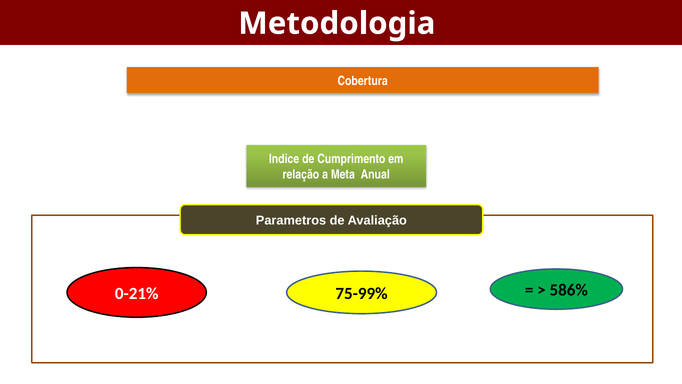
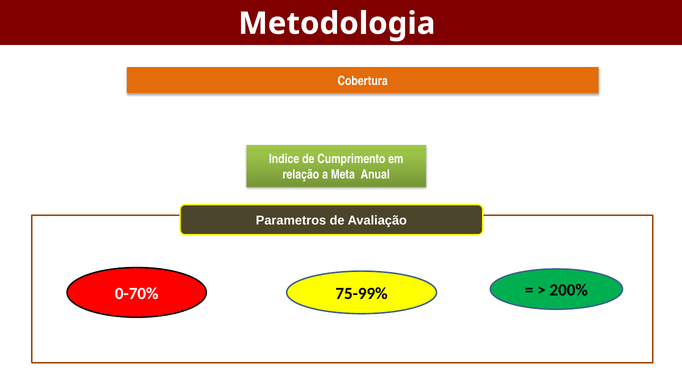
0-21%: 0-21% -> 0-70% (137, 293)
586%: 586% -> 200% (569, 290)
